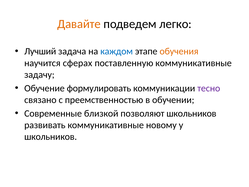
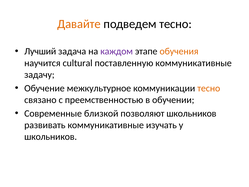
подведем легко: легко -> тесно (176, 24)
каждом colour: blue -> purple (117, 51)
сферах: сферах -> cultural (78, 63)
формулировать: формулировать -> межкультурное (99, 88)
тесно colour: purple -> orange (209, 88)
новому: новому -> изучать (161, 125)
